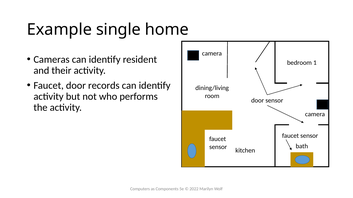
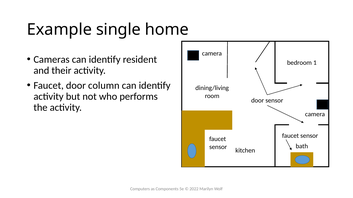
records: records -> column (104, 86)
